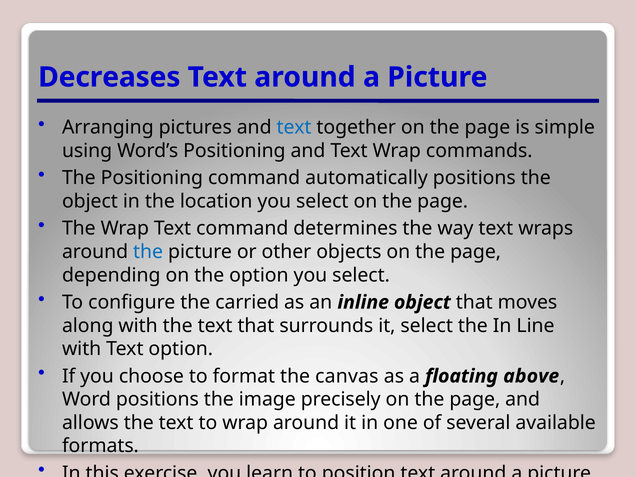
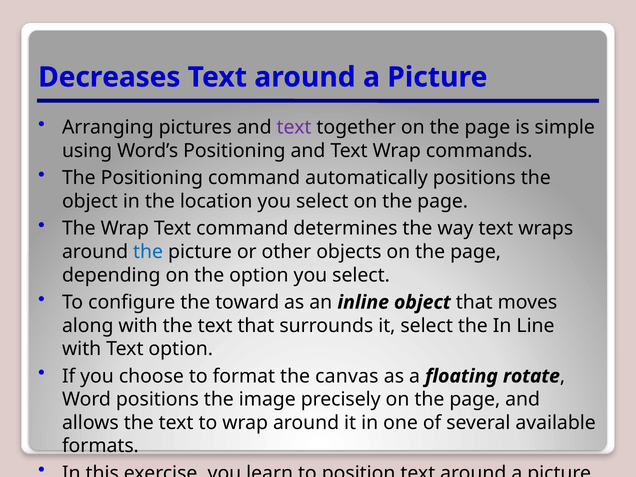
text colour: blue -> purple (294, 127)
carried: carried -> toward (247, 302)
above: above -> rotate (531, 376)
